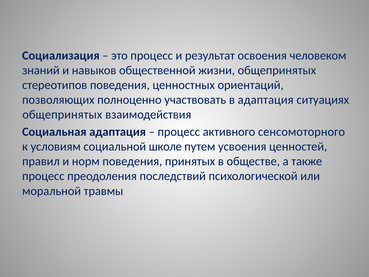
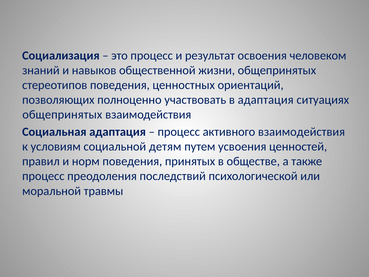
активного сенсомоторного: сенсомоторного -> взаимодействия (301, 132)
школе: школе -> детям (165, 146)
